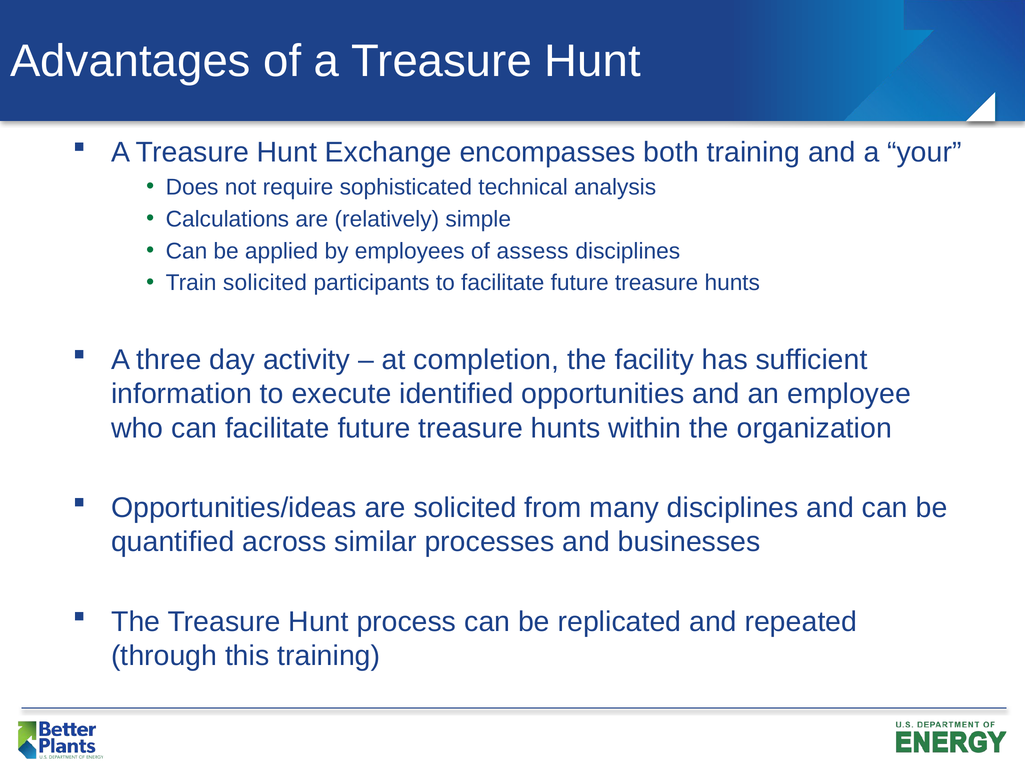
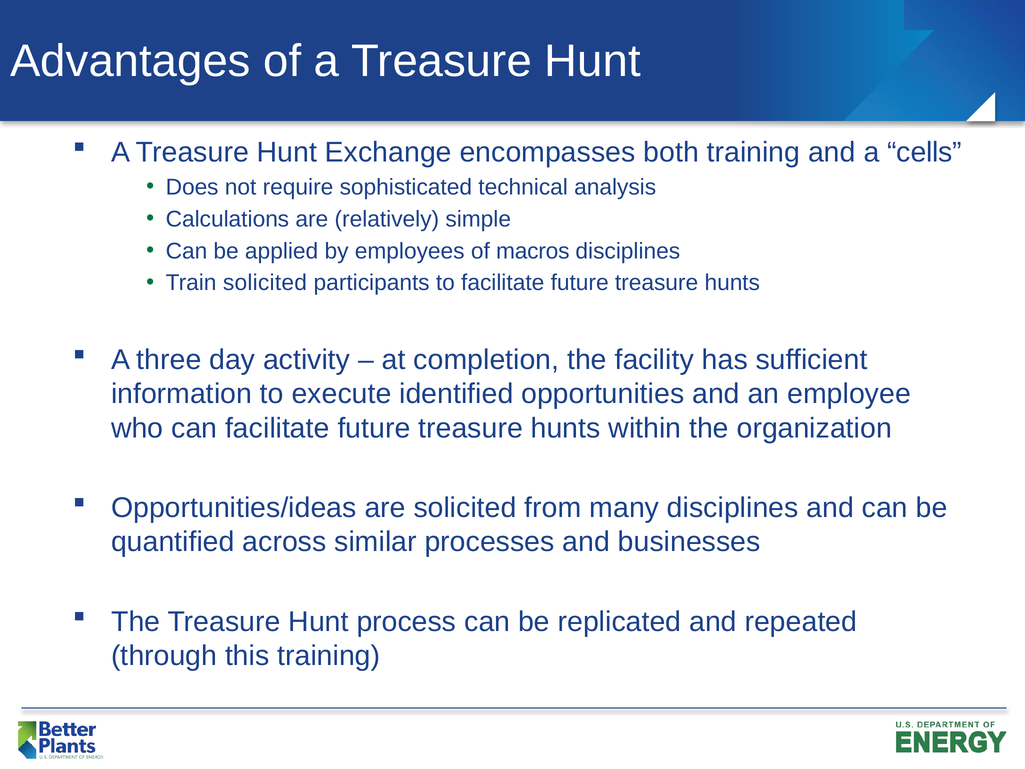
your: your -> cells (925, 152)
assess: assess -> macros (533, 251)
